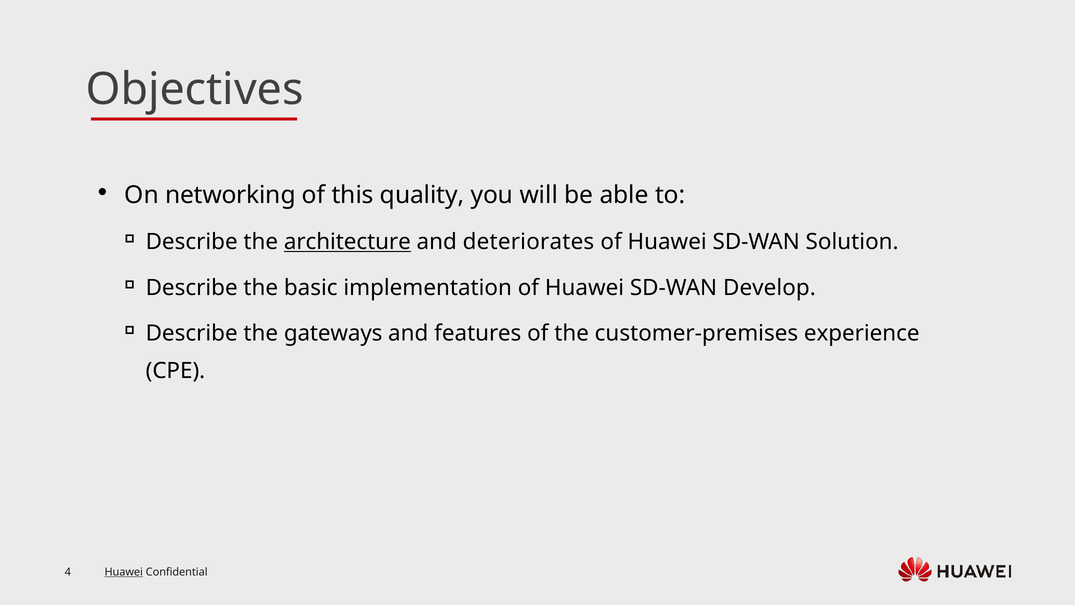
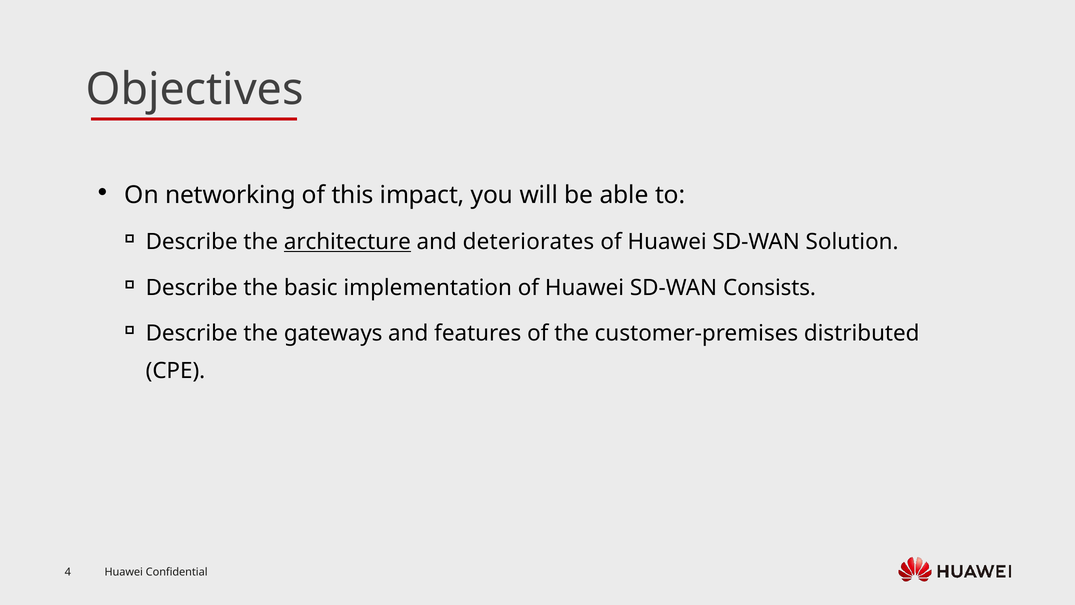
quality: quality -> impact (422, 195)
Develop: Develop -> Consists (770, 287)
experience: experience -> distributed (862, 333)
Huawei underline: present -> none (124, 572)
